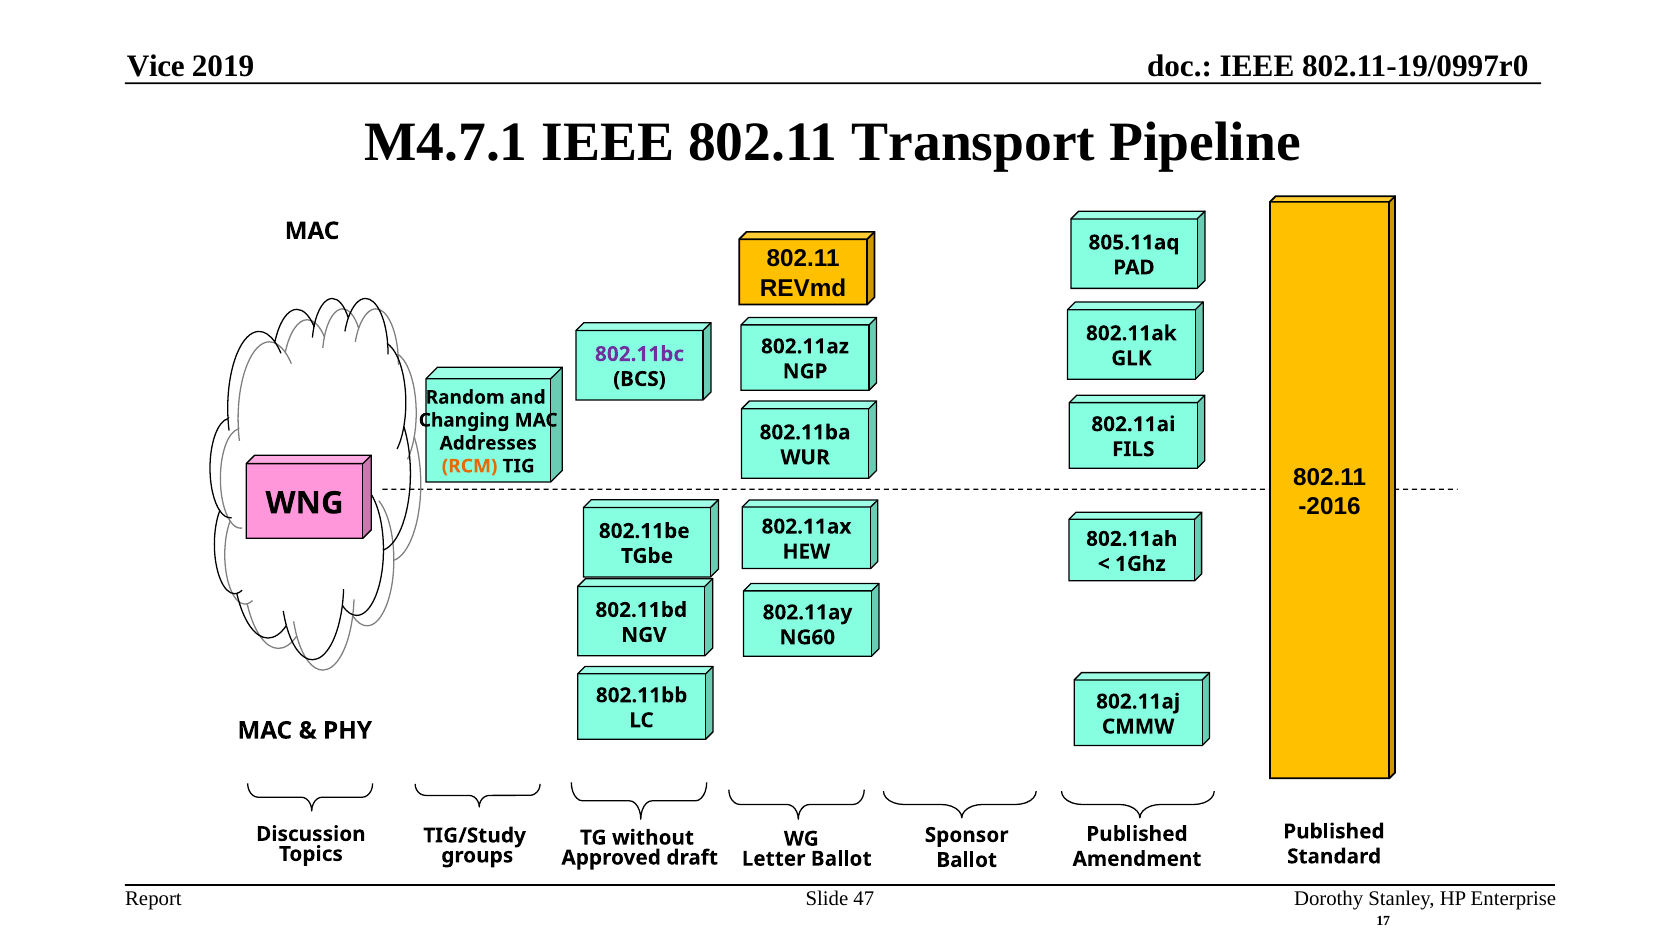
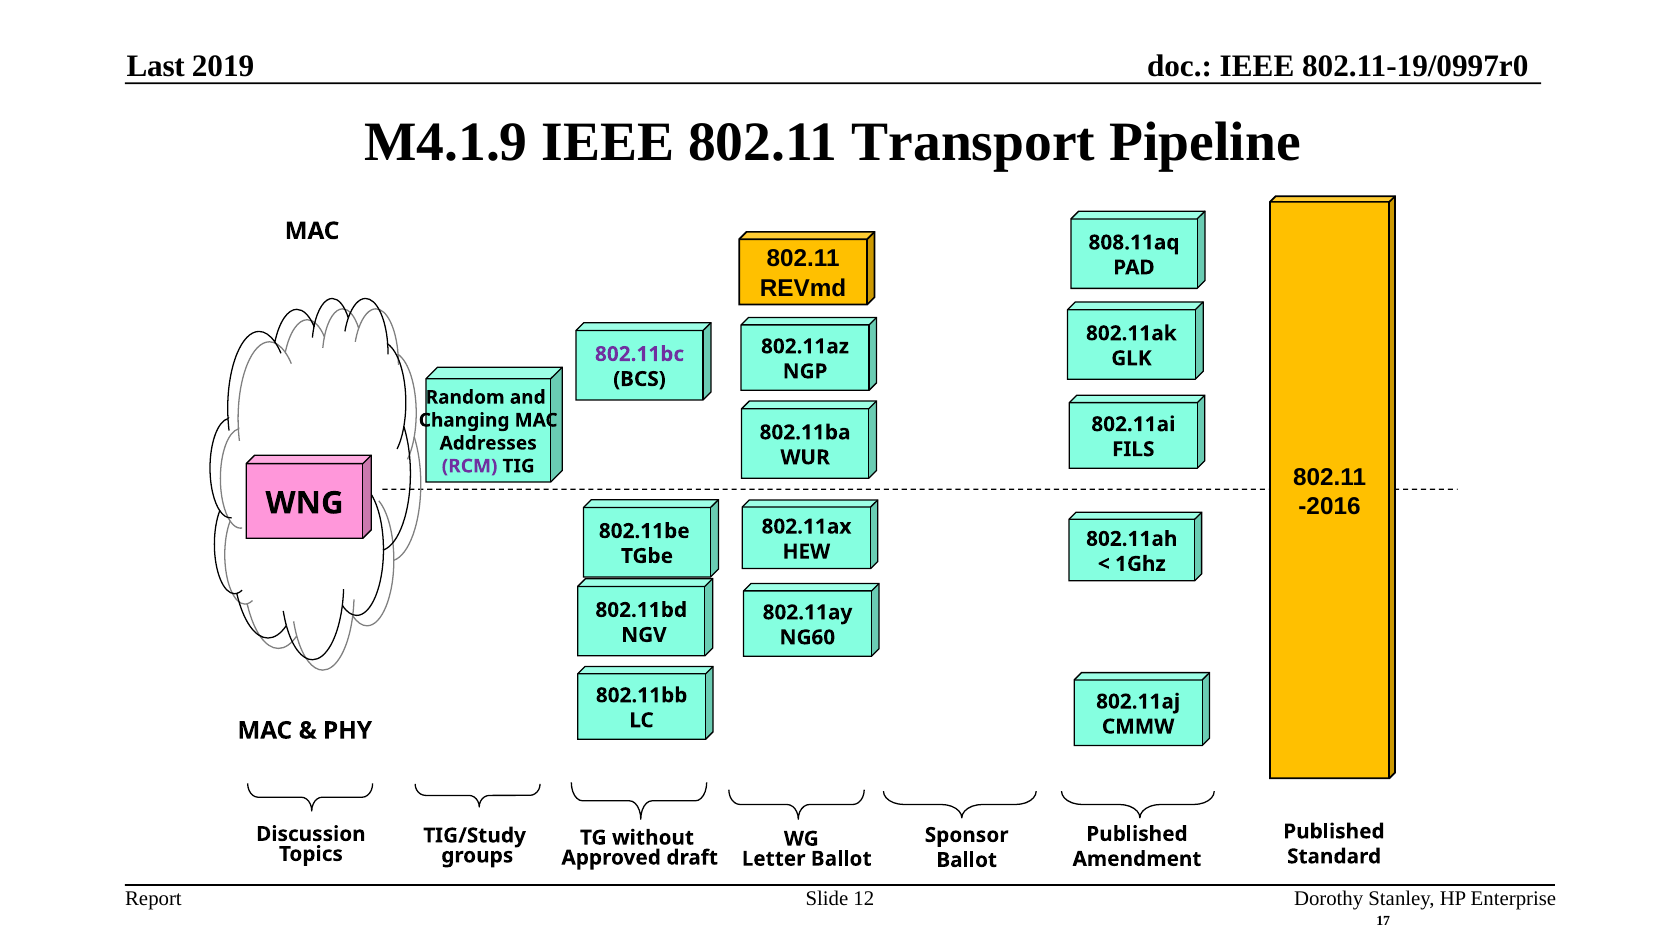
Vice: Vice -> Last (156, 67)
M4.7.1: M4.7.1 -> M4.1.9 (446, 142)
805.11aq: 805.11aq -> 808.11aq (1134, 243)
RCM colour: orange -> purple (470, 466)
47: 47 -> 12 (864, 899)
